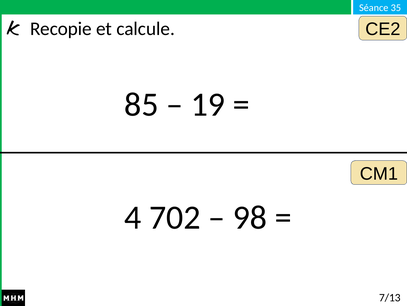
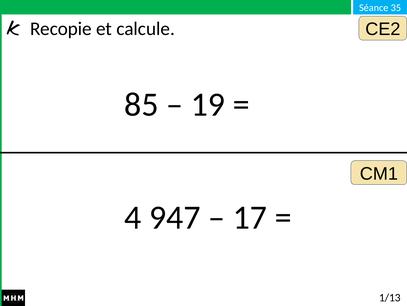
702: 702 -> 947 (175, 217)
98: 98 -> 17 (250, 217)
7/13: 7/13 -> 1/13 (390, 297)
